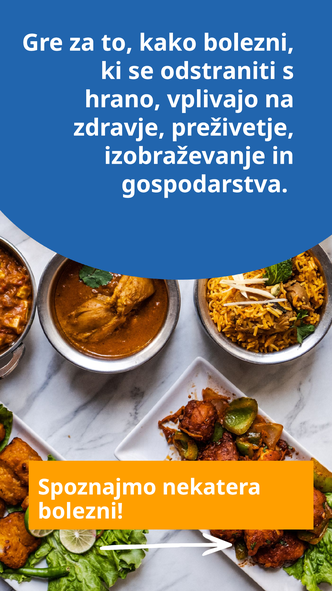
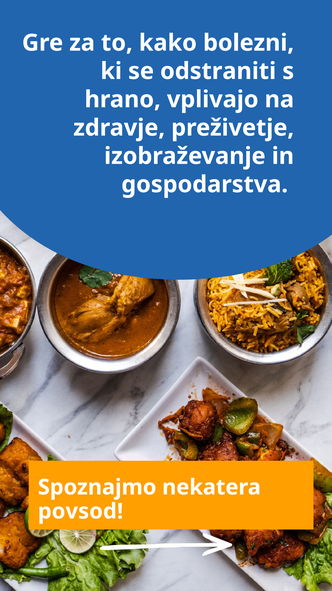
bolezni: bolezni -> povsod (80, 511)
